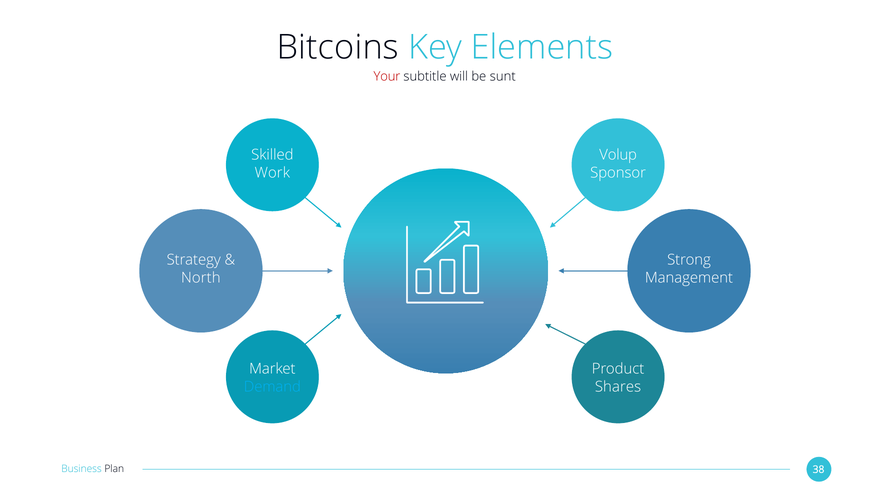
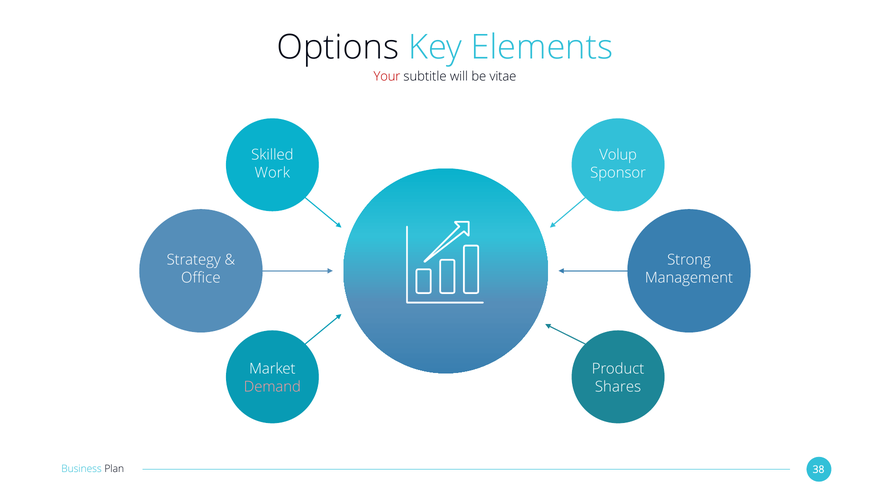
Bitcoins: Bitcoins -> Options (338, 47)
sunt: sunt -> vitae (503, 76)
North: North -> Office (201, 278)
Demand colour: light blue -> pink (272, 386)
